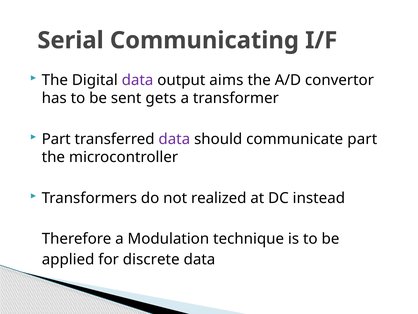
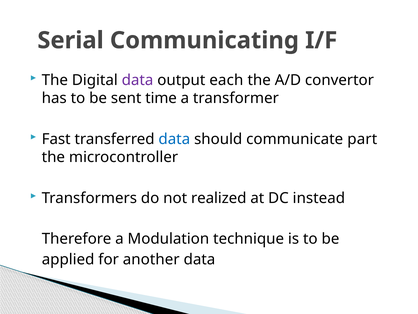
aims: aims -> each (226, 80)
gets: gets -> time (161, 98)
Part: Part -> Fast (56, 139)
data colour: purple -> blue (174, 139)
discrete: discrete -> another (151, 259)
